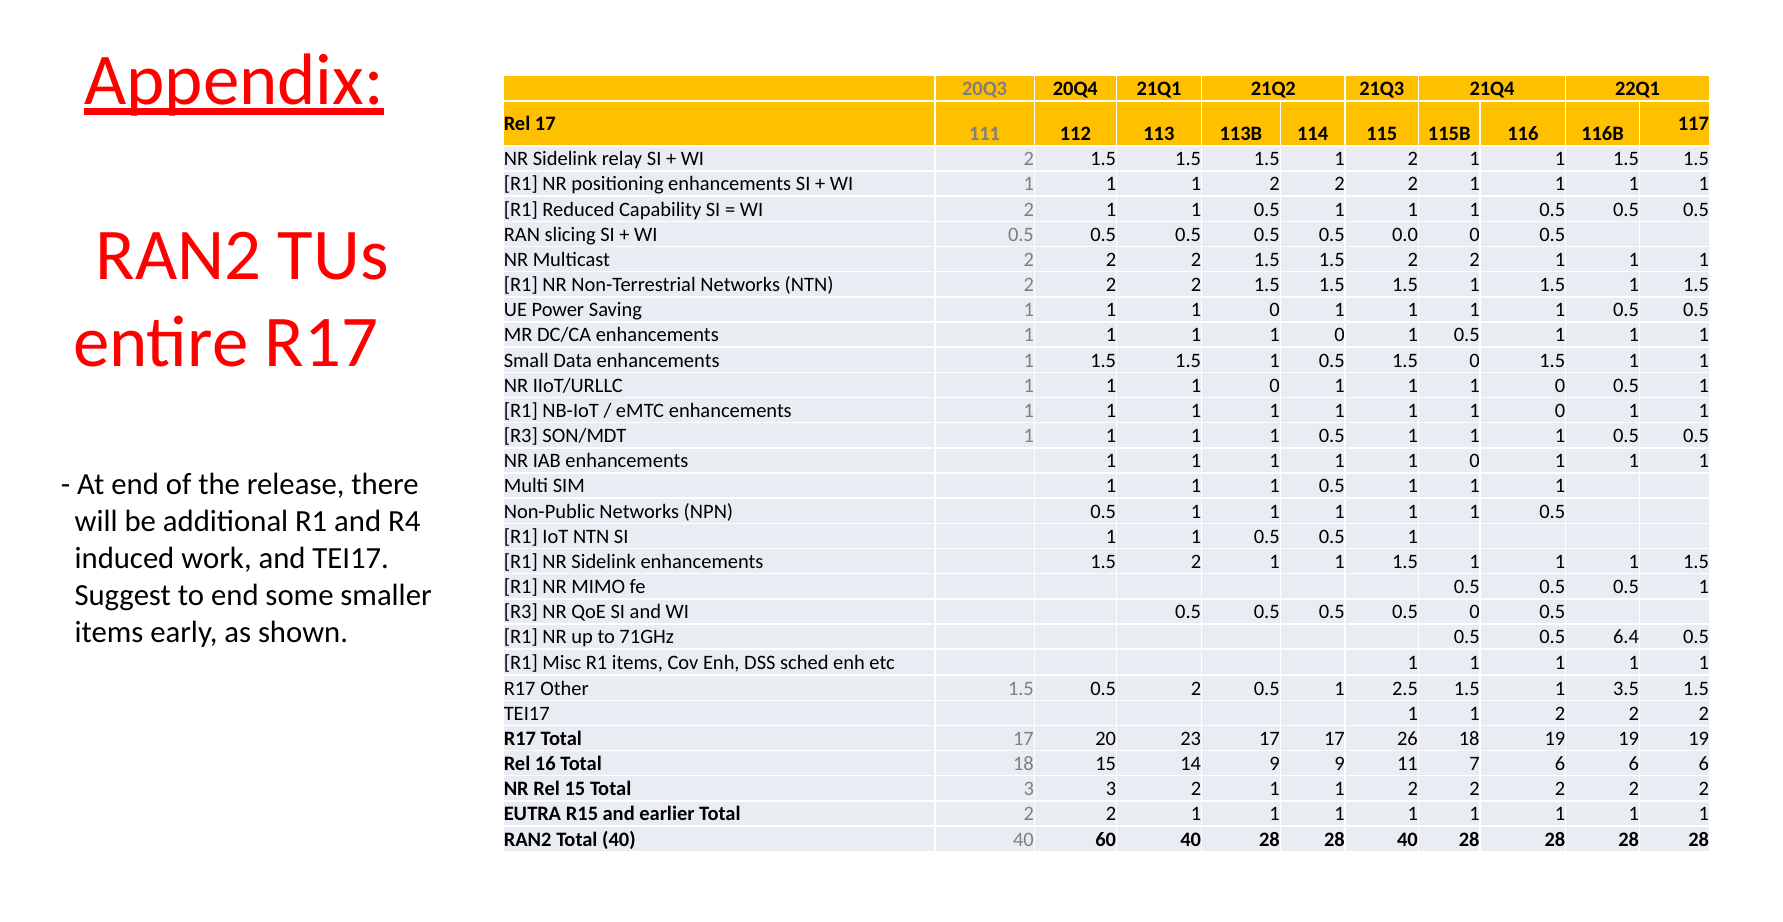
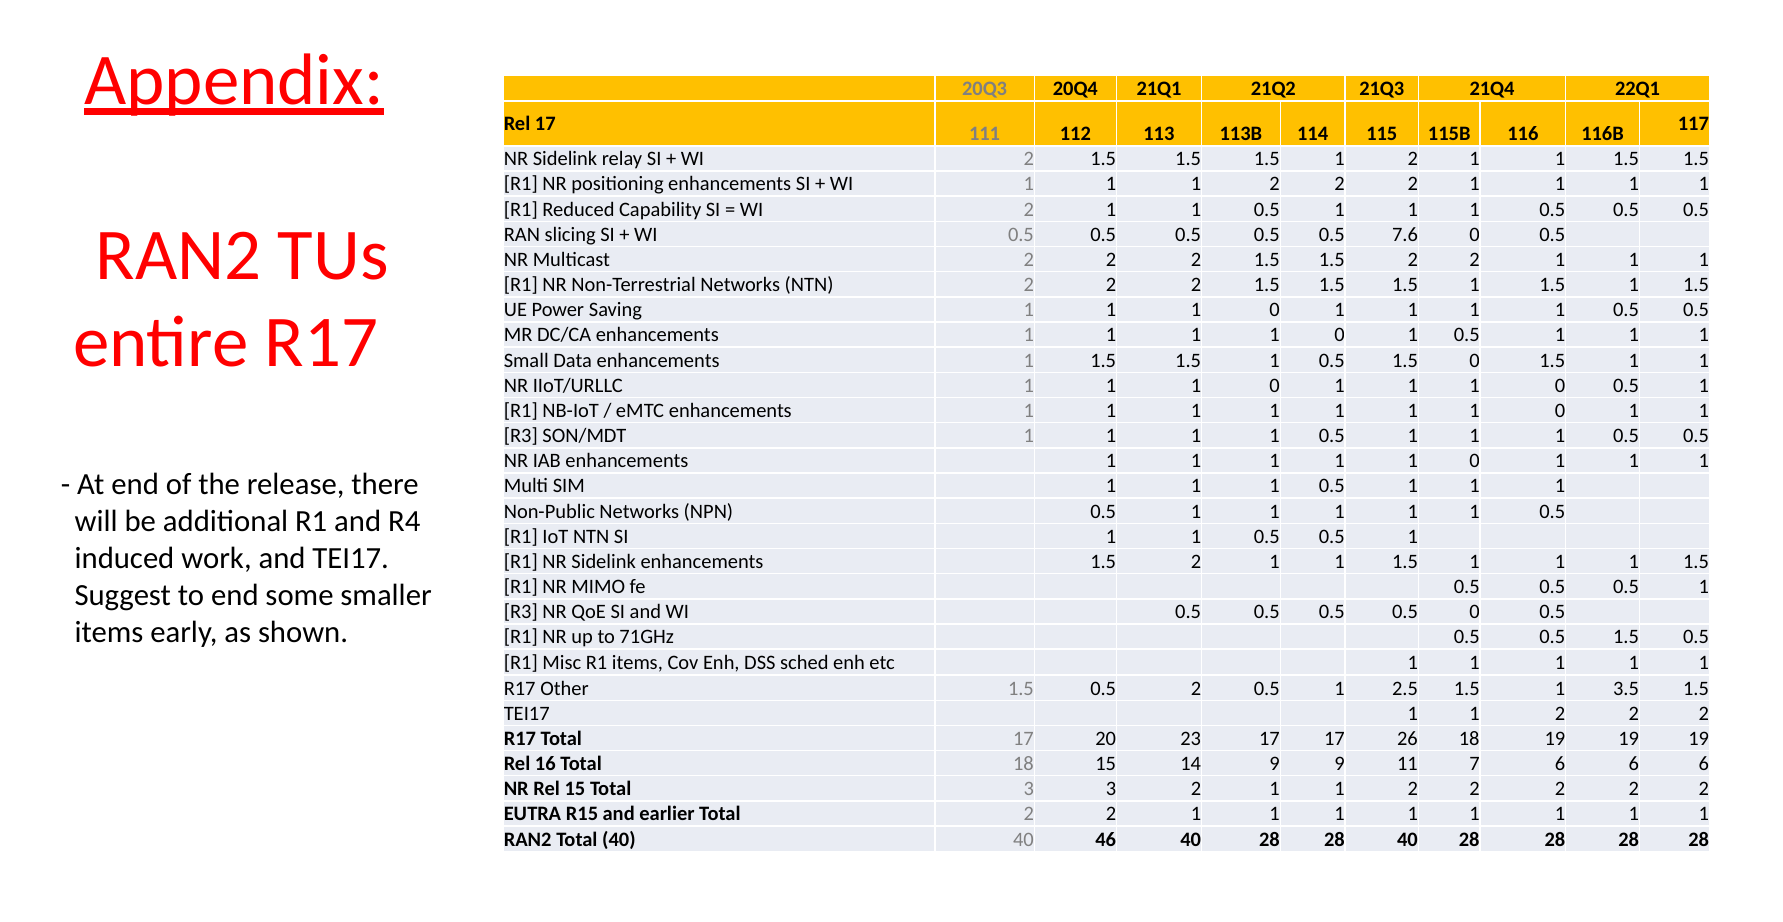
0.0: 0.0 -> 7.6 (1405, 235)
0.5 0.5 6.4: 6.4 -> 1.5 (1626, 637)
60: 60 -> 46 (1106, 839)
